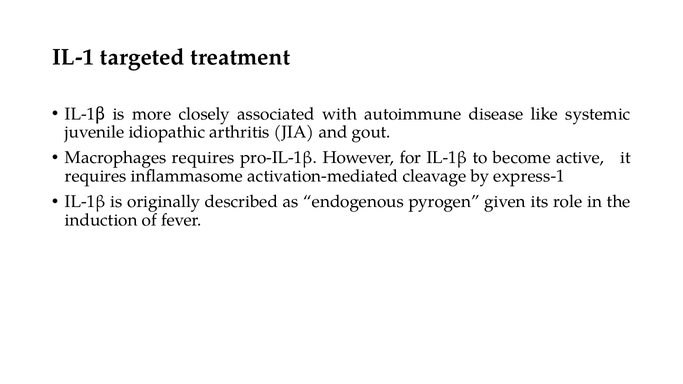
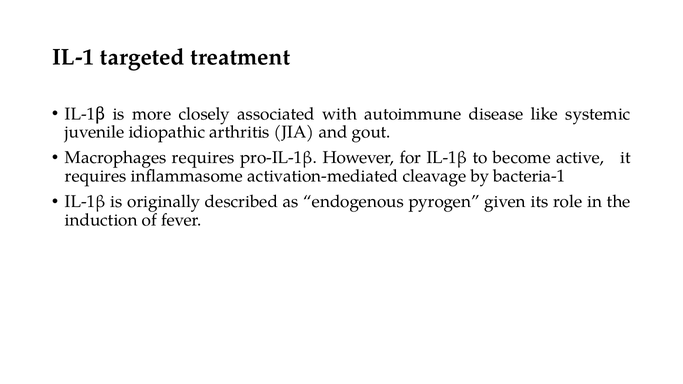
express-1: express-1 -> bacteria-1 (529, 176)
